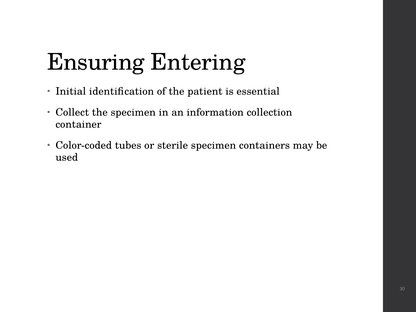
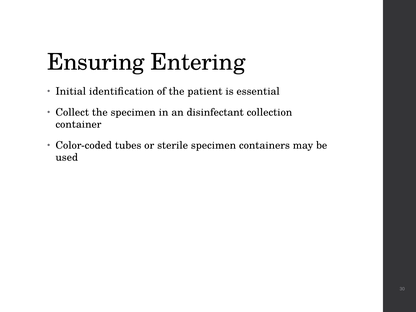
information: information -> disinfectant (215, 112)
